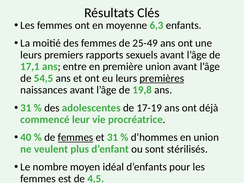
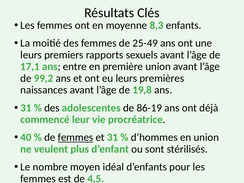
6,3: 6,3 -> 8,3 (157, 25)
54,5: 54,5 -> 99,2 (44, 78)
premières underline: present -> none (162, 78)
17-19: 17-19 -> 86-19 (149, 108)
